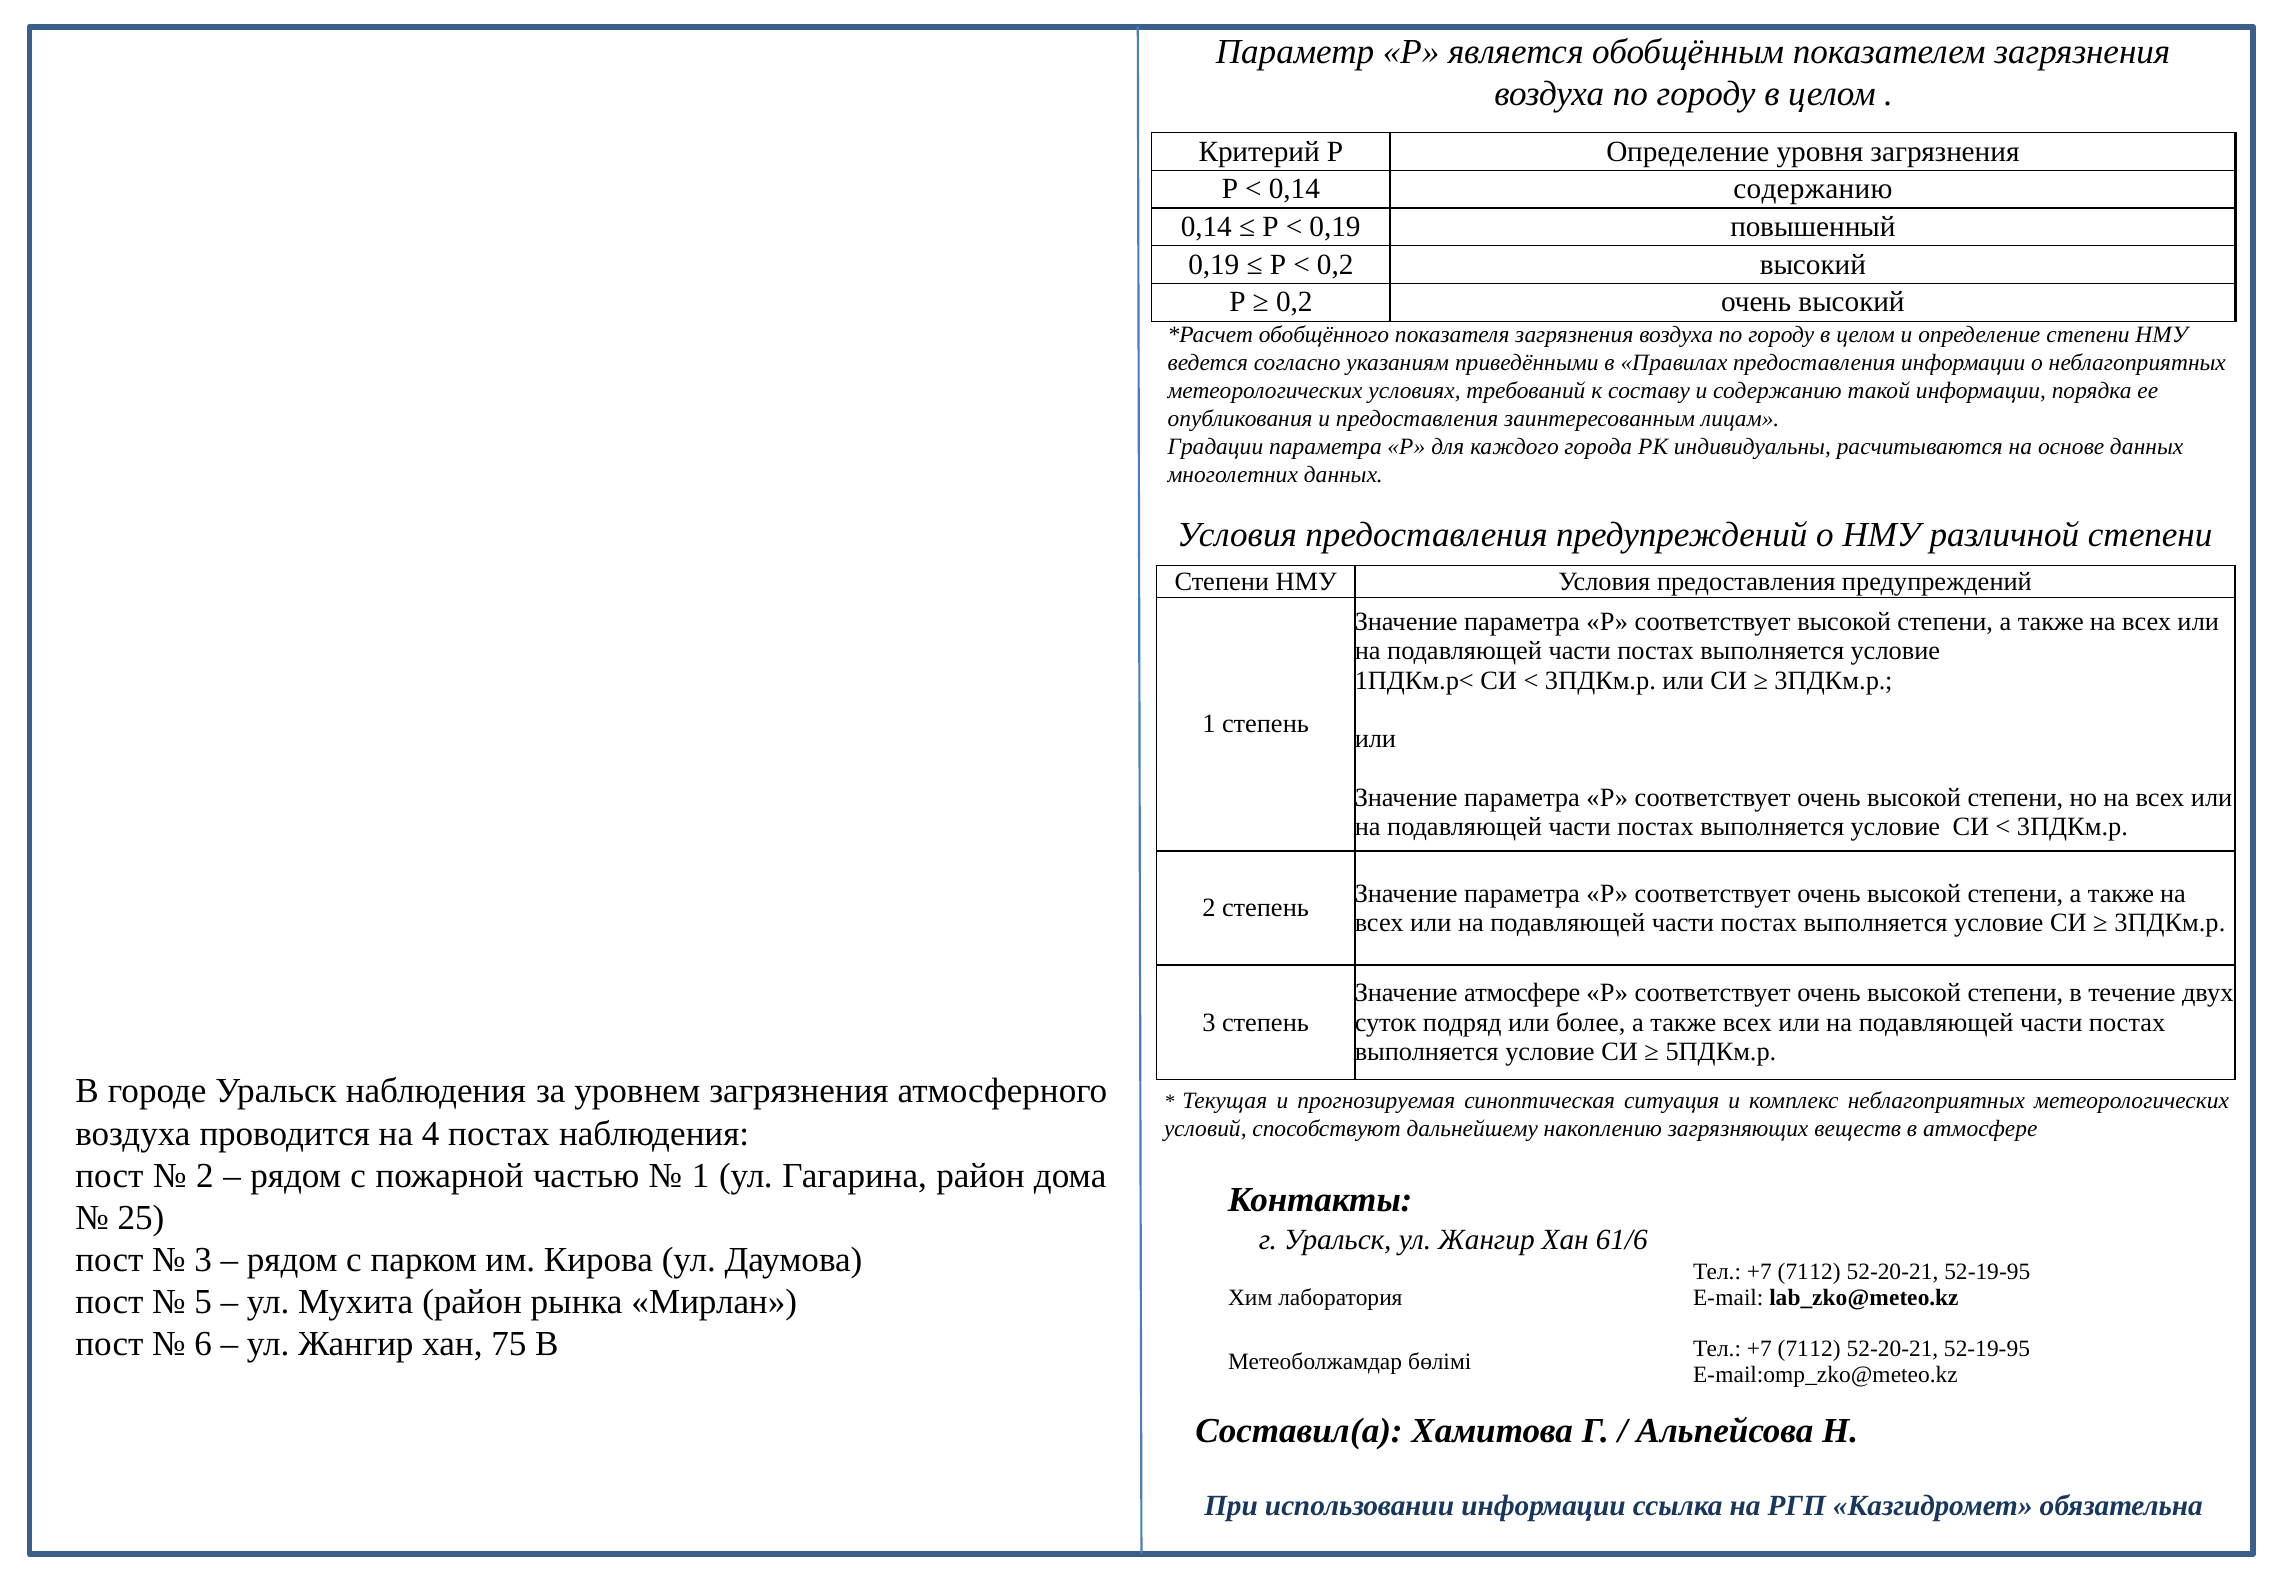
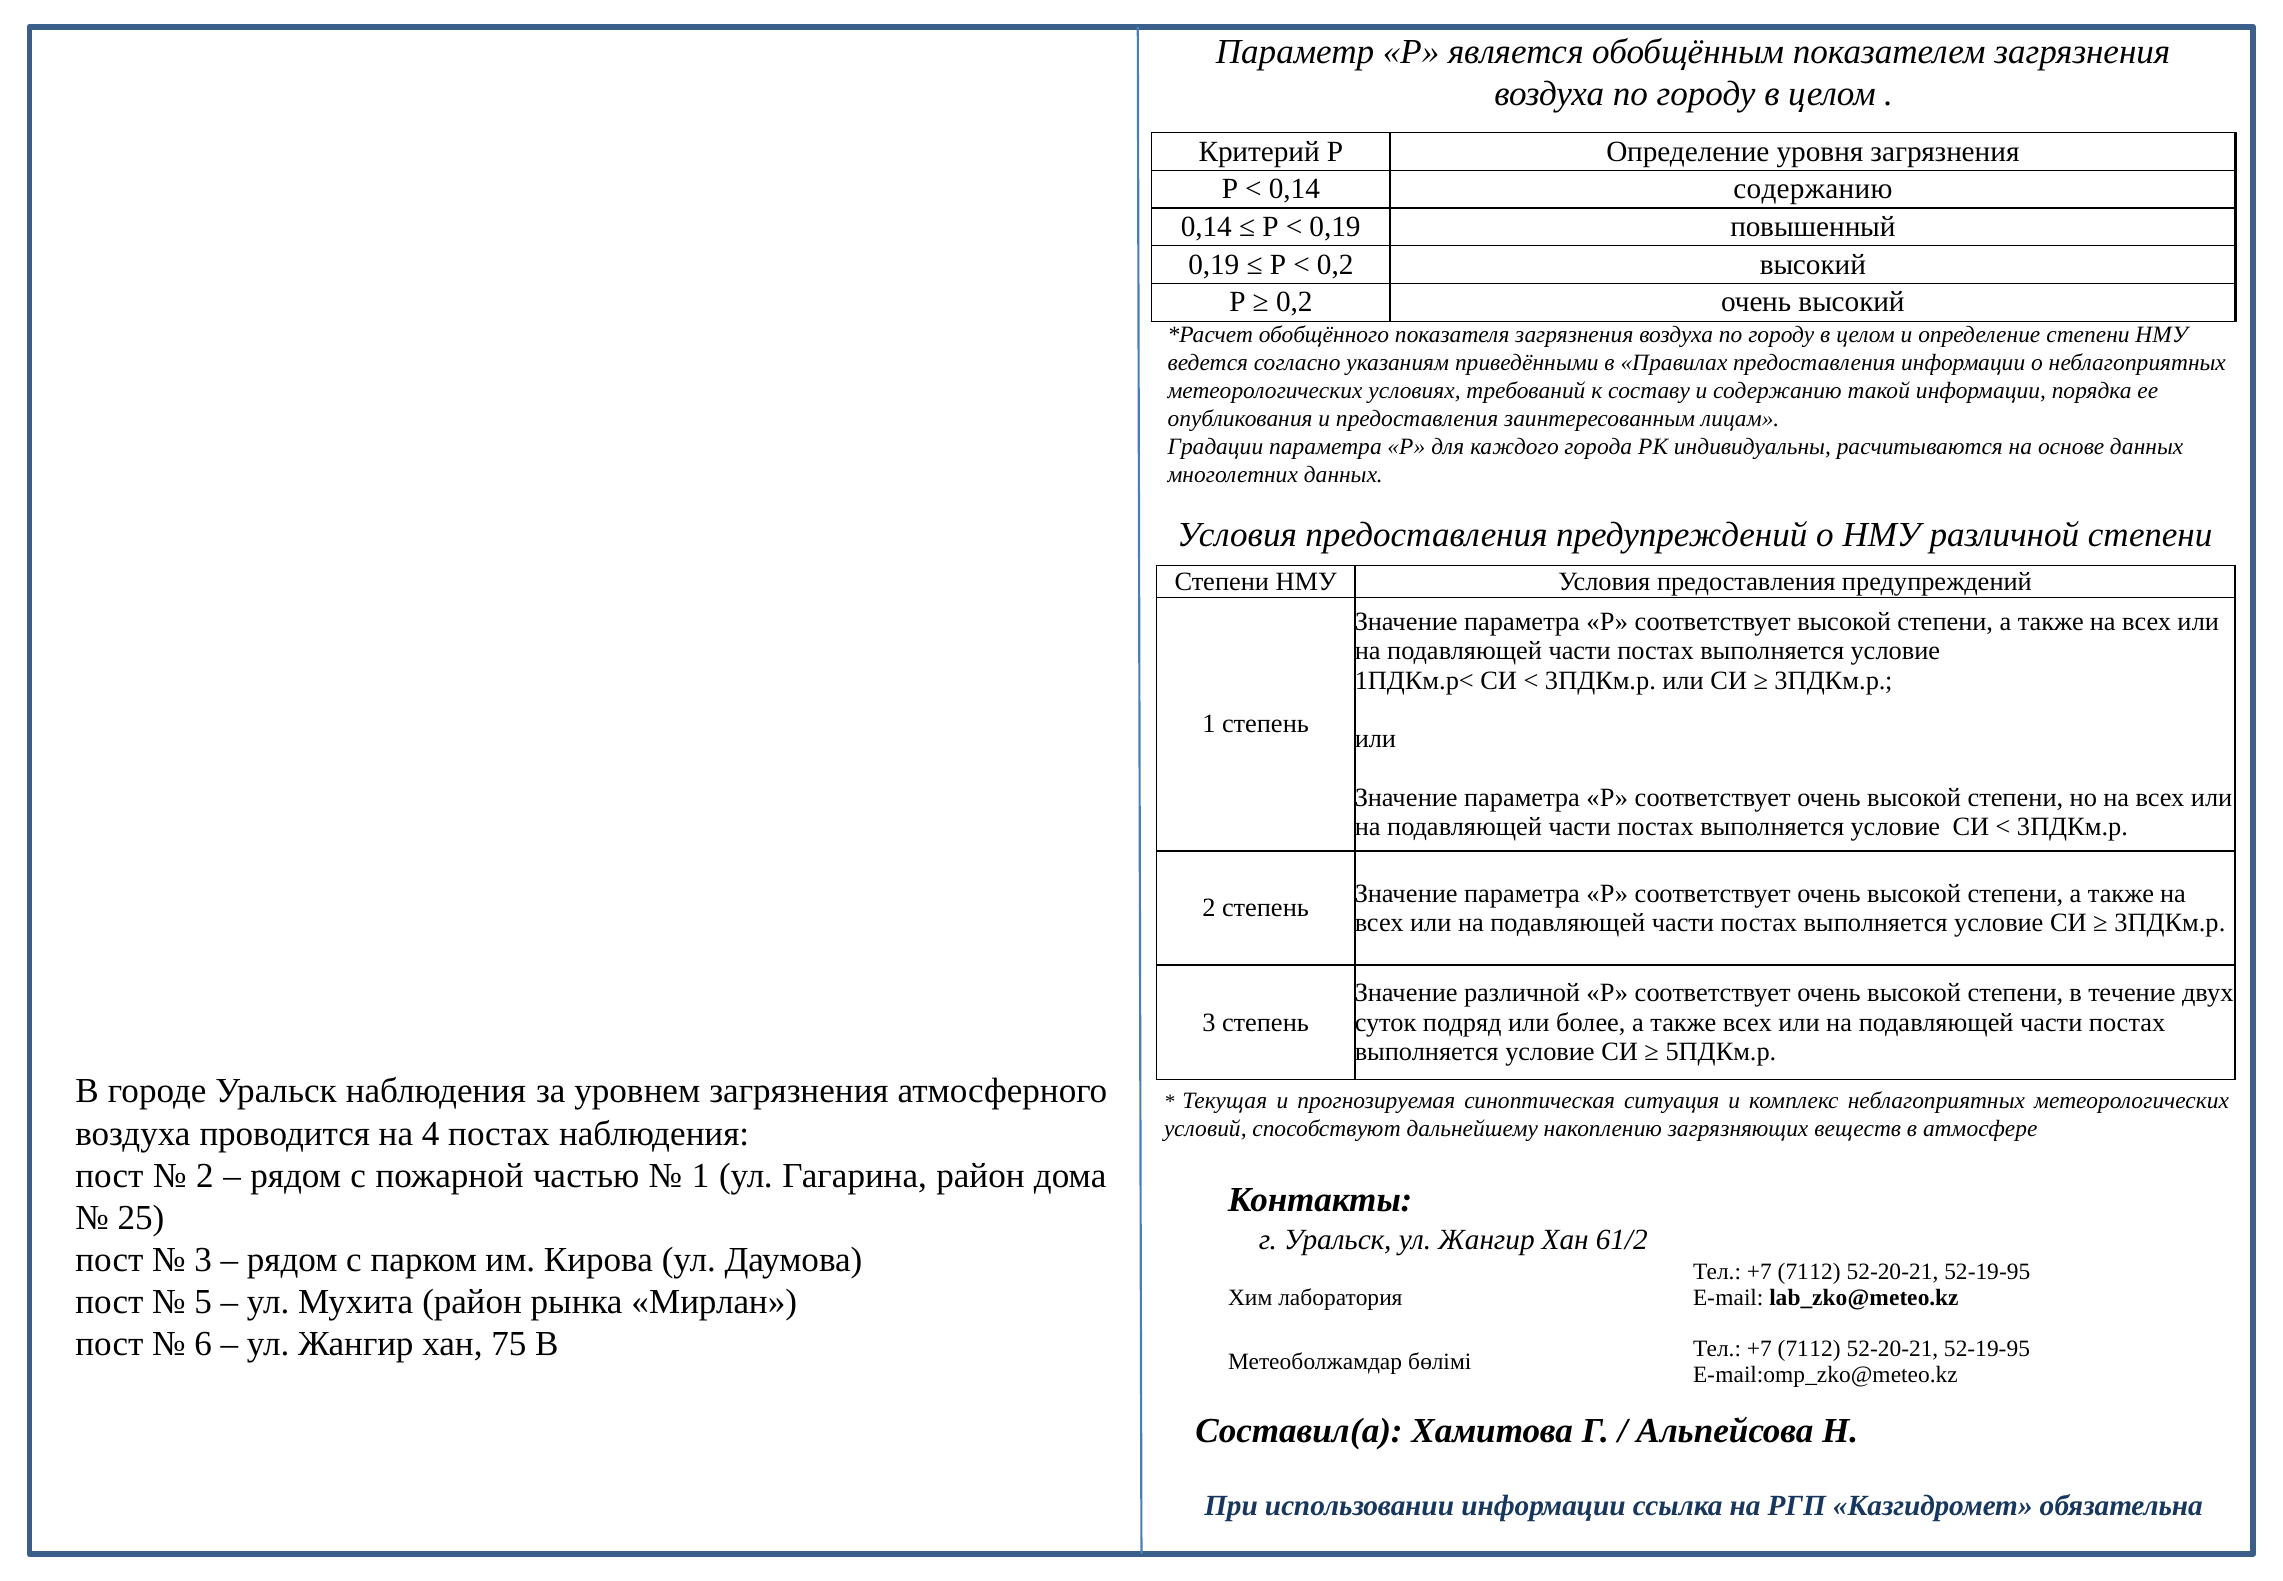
Значение атмосфере: атмосфере -> различной (1522, 993)
61/6: 61/6 -> 61/2 (1622, 1239)
